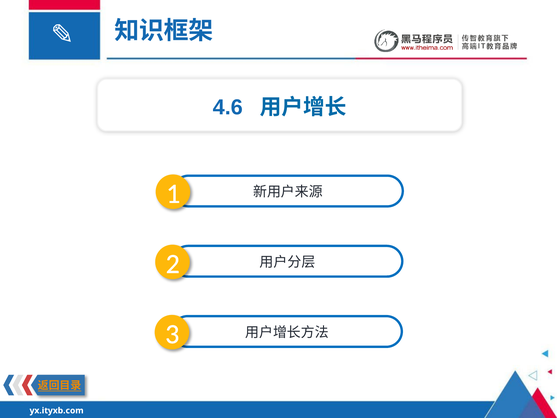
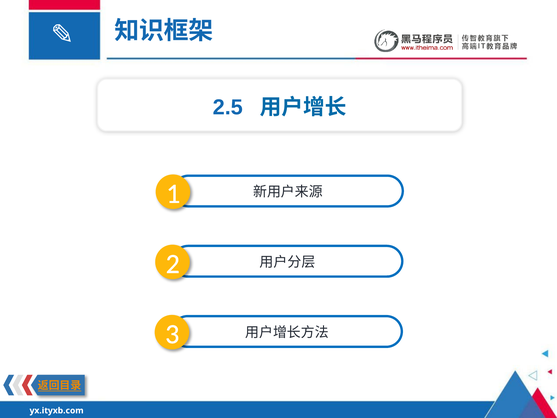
4.6: 4.6 -> 2.5 (228, 107)
